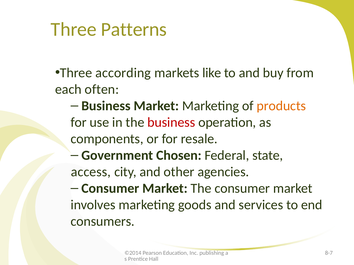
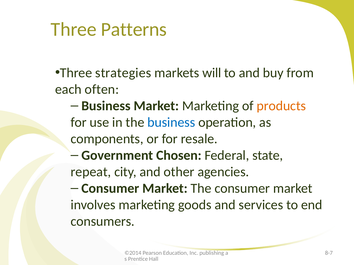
according: according -> strategies (123, 73)
like: like -> will (212, 73)
business colour: red -> blue (171, 123)
access: access -> repeat (91, 172)
